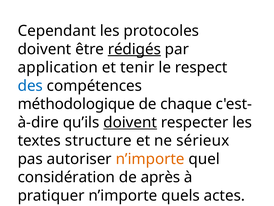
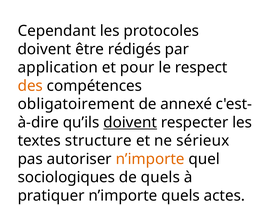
rédigés underline: present -> none (134, 49)
tenir: tenir -> pour (137, 67)
des colour: blue -> orange (30, 86)
méthodologique: méthodologique -> obligatoirement (76, 104)
chaque: chaque -> annexé (186, 104)
considération: considération -> sociologiques (66, 177)
de après: après -> quels (160, 177)
